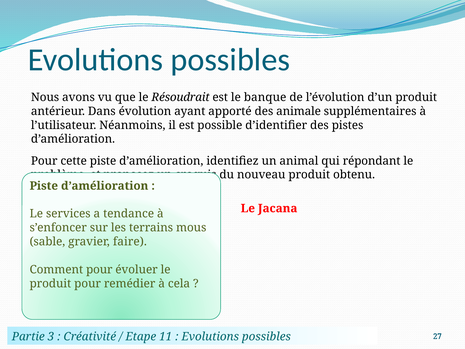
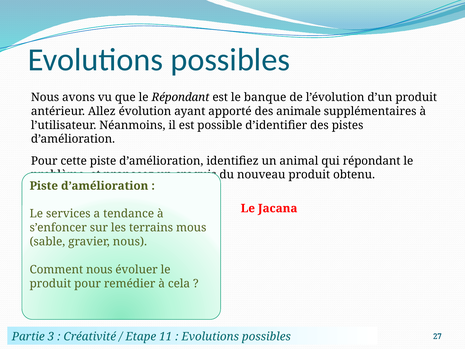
le Résoudrait: Résoudrait -> Répondant (181, 97)
Dans: Dans -> Allez (102, 111)
gravier faire: faire -> nous (130, 242)
Comment pour: pour -> nous (99, 269)
